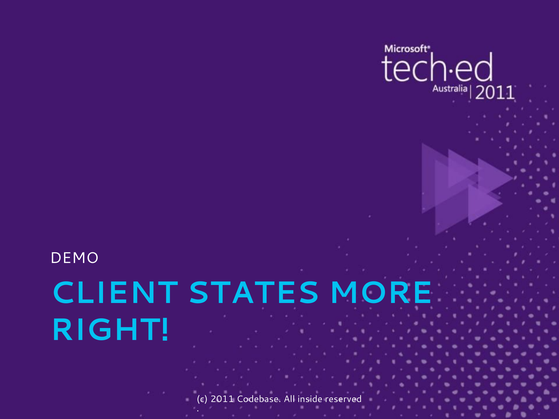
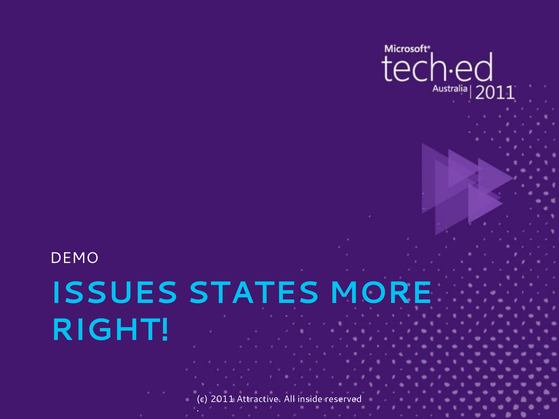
CLIENT: CLIENT -> ISSUES (114, 293)
Codebase: Codebase -> Attractive (259, 399)
